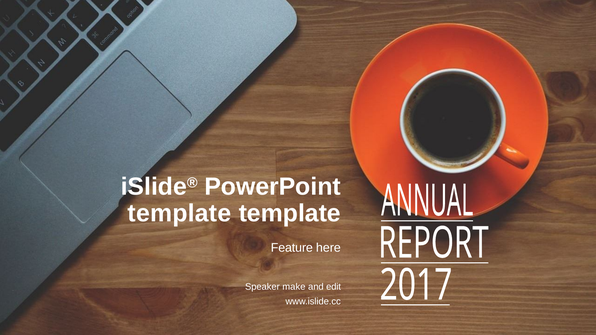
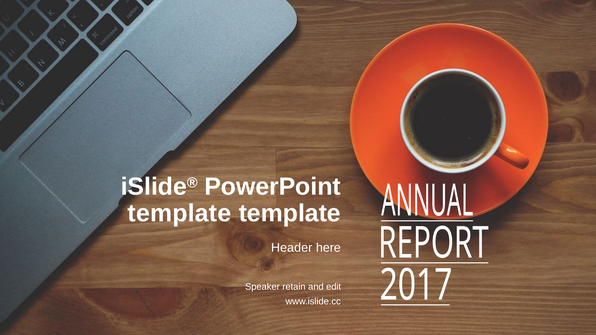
Feature: Feature -> Header (292, 248)
make: make -> retain (294, 287)
